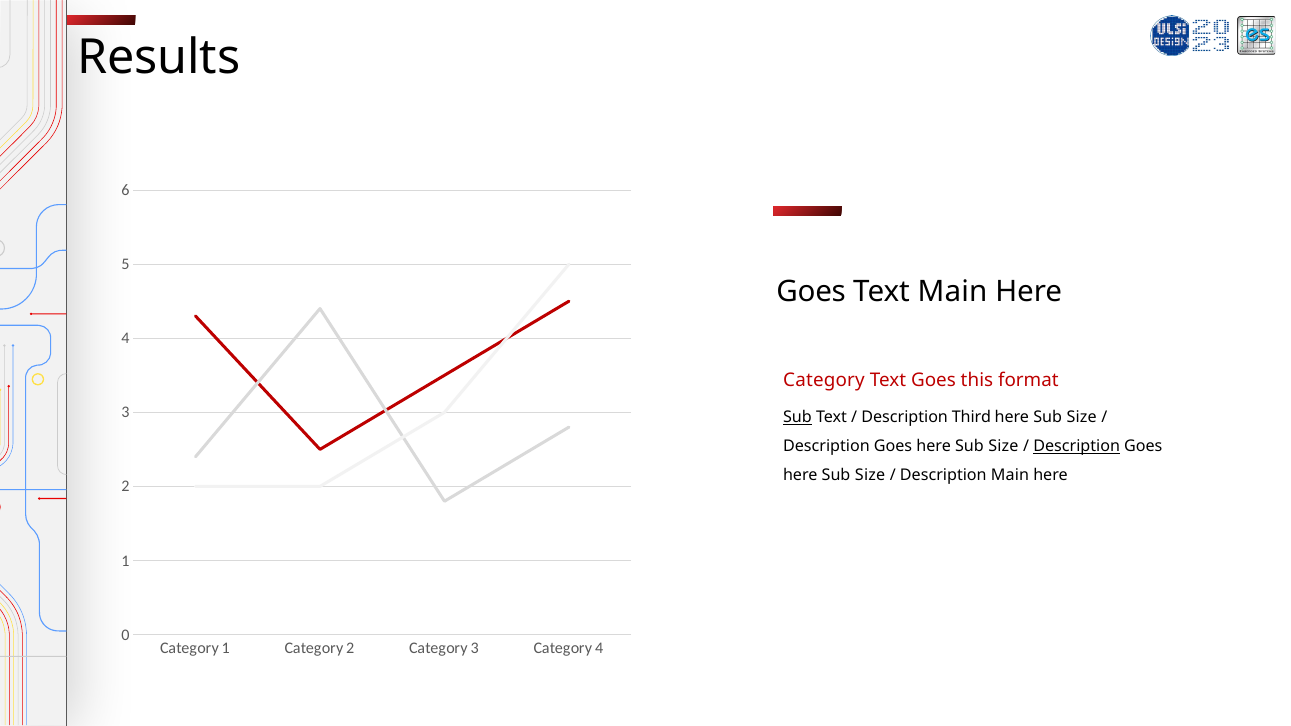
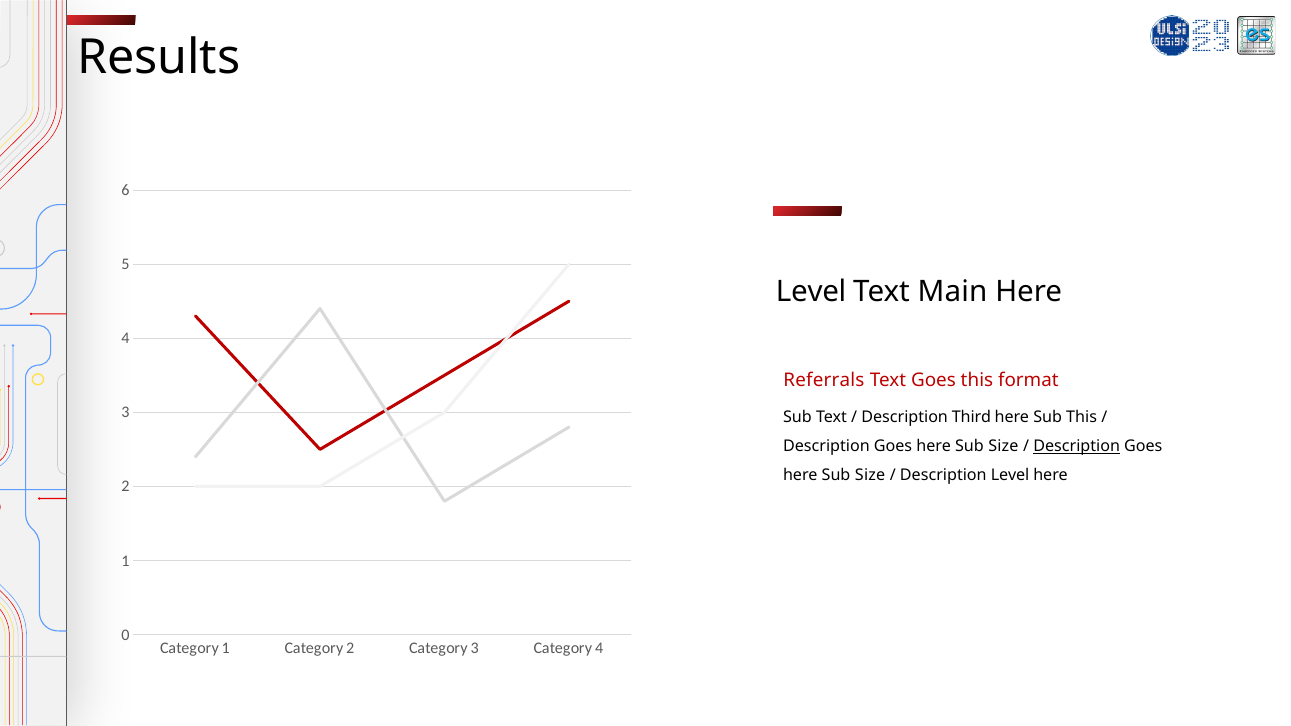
Goes: Goes -> Level (811, 291)
Category: Category -> Referrals (824, 380)
Sub underline: present -> none (797, 418)
Size: Size -> This (1082, 418)
Description Main: Main -> Level (1010, 476)
